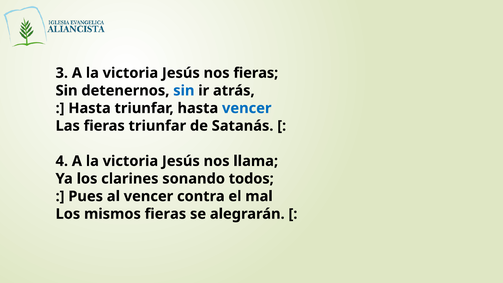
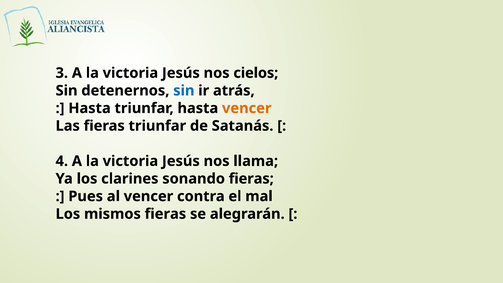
nos fieras: fieras -> cielos (256, 73)
vencer colour: blue -> orange (247, 108)
sonando todos: todos -> fieras (251, 179)
